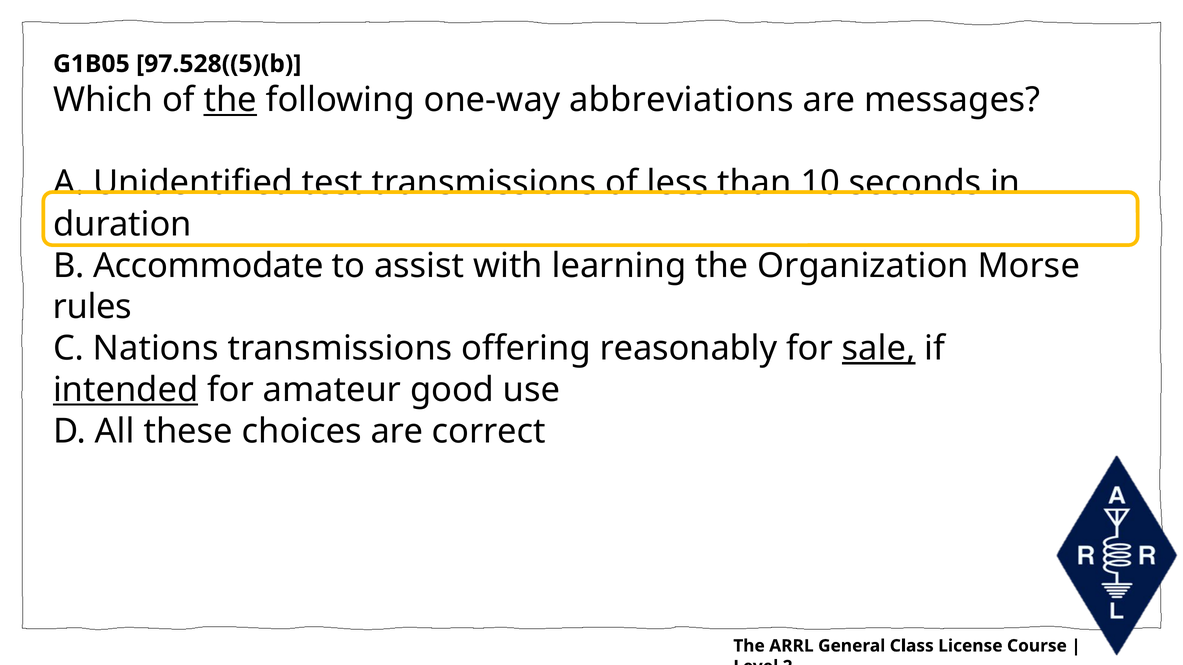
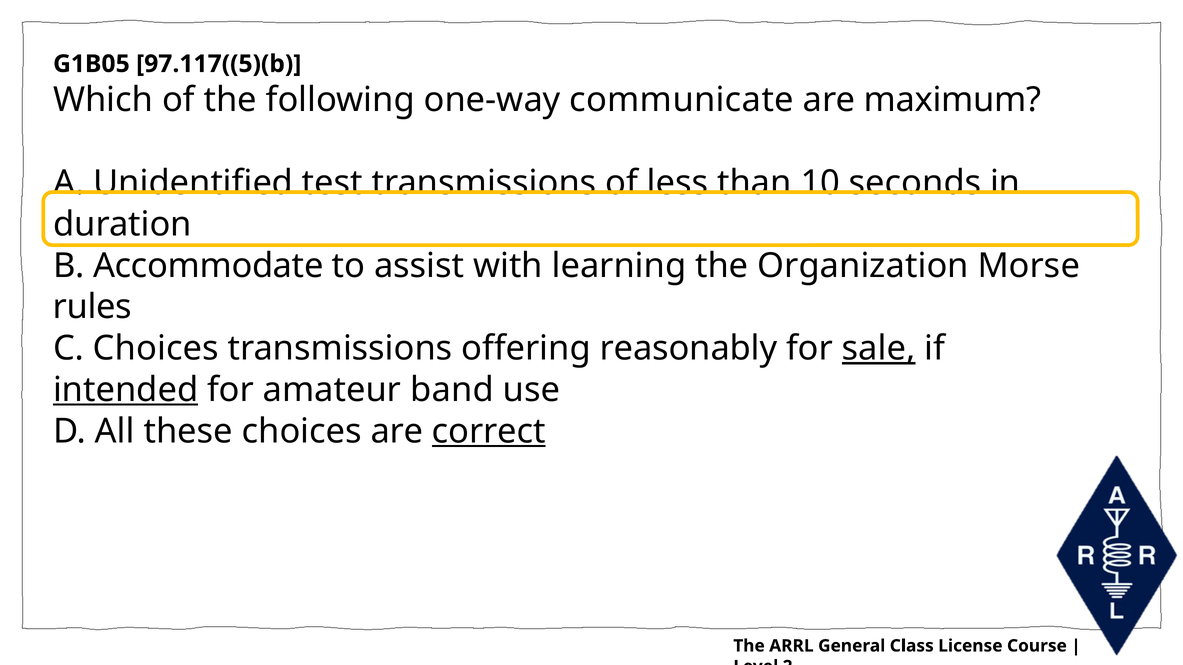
97.528((5)(b: 97.528((5)(b -> 97.117((5)(b (219, 64)
the underline: present -> none (230, 100)
abbreviations: abbreviations -> communicate (682, 100)
messages: messages -> maximum (953, 100)
C Nations: Nations -> Choices (156, 349)
good: good -> band (452, 390)
correct underline: none -> present (489, 432)
